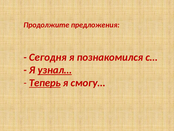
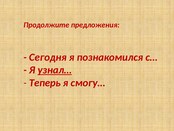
Теперь underline: present -> none (45, 83)
